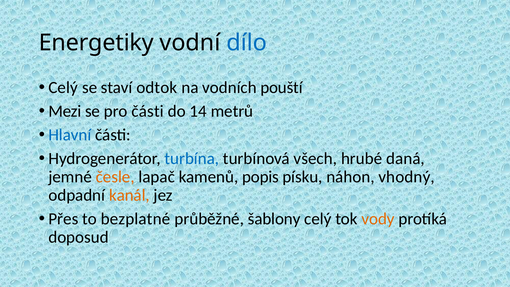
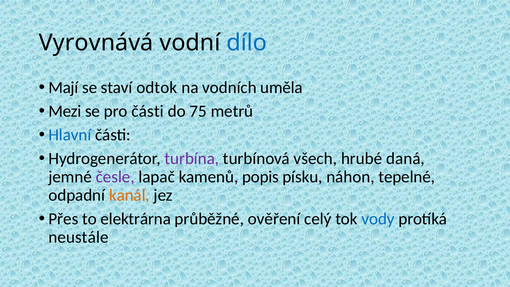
Energetiky: Energetiky -> Vyrovnává (96, 43)
Celý: Celý -> Mají (63, 87)
pouští: pouští -> uměla (281, 87)
14: 14 -> 75 (198, 111)
turbína colour: blue -> purple (192, 158)
česle colour: orange -> purple (115, 177)
vhodný: vhodný -> tepelné (407, 177)
bezplatné: bezplatné -> elektrárna (136, 219)
šablony: šablony -> ověření (274, 219)
vody colour: orange -> blue (378, 219)
doposud: doposud -> neustále (78, 237)
